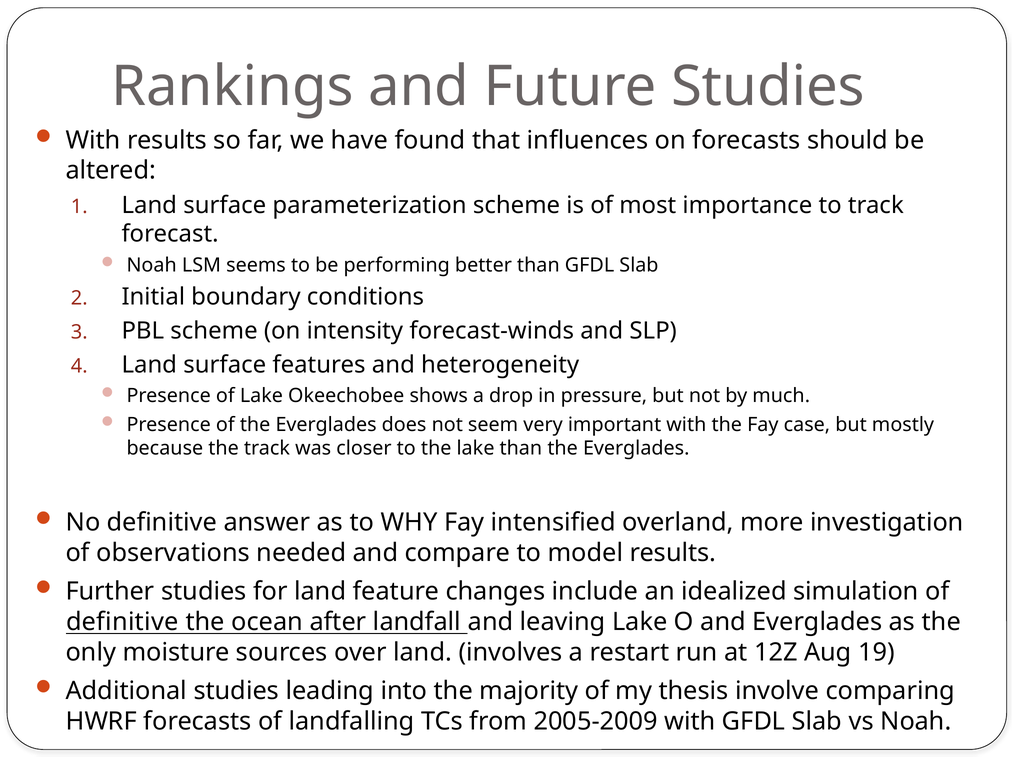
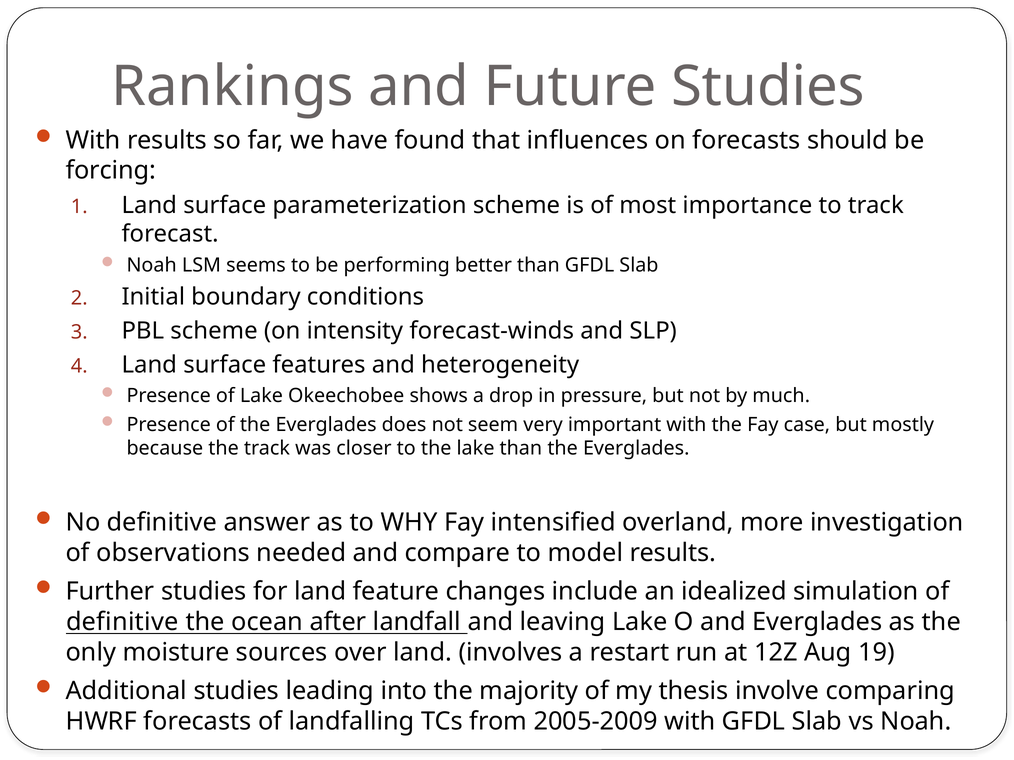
altered: altered -> forcing (111, 171)
